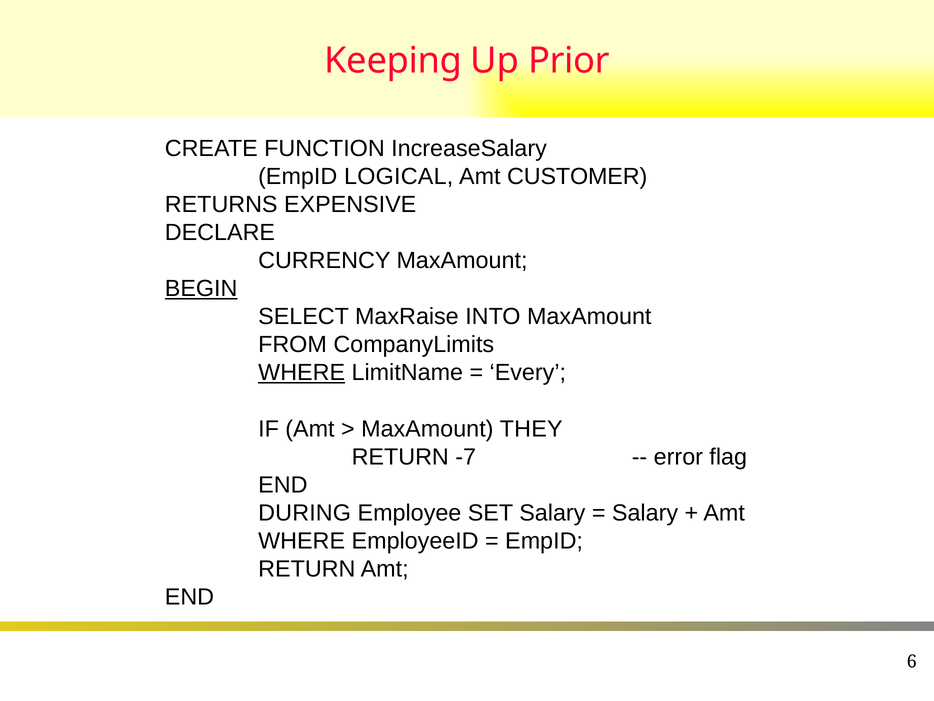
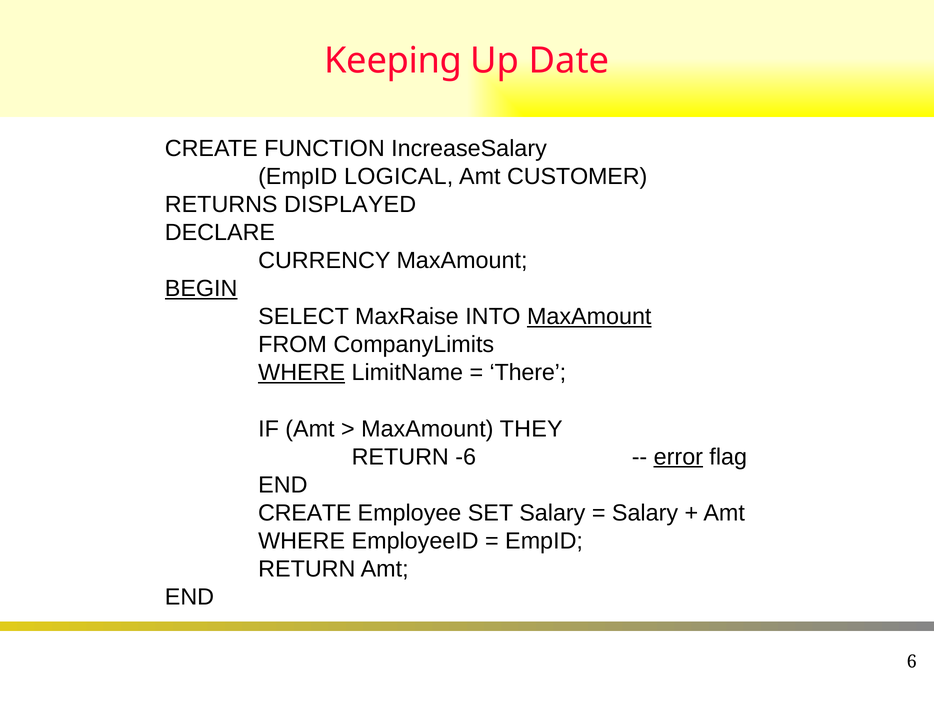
Prior: Prior -> Date (569, 61)
EXPENSIVE: EXPENSIVE -> DISPLAYED (350, 204)
MaxAmount underline: none -> present (589, 316)
Every: Every -> There (528, 372)
-7: -7 -> -6 (466, 457)
error underline: none -> present (678, 457)
DURING: DURING -> CREATE (305, 513)
